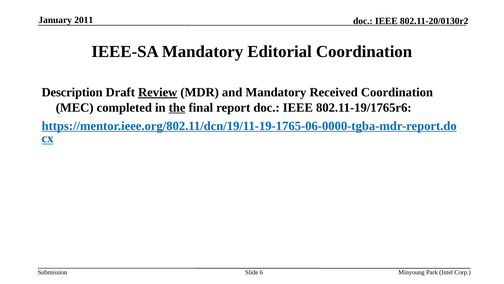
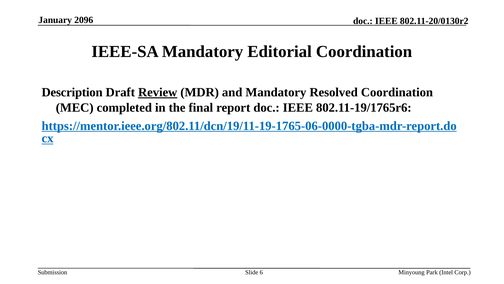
2011: 2011 -> 2096 (84, 20)
Received: Received -> Resolved (334, 92)
the underline: present -> none (177, 107)
